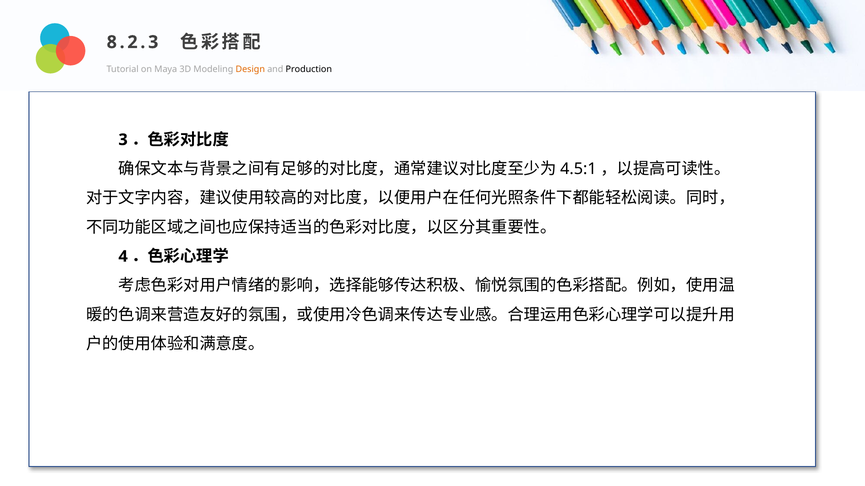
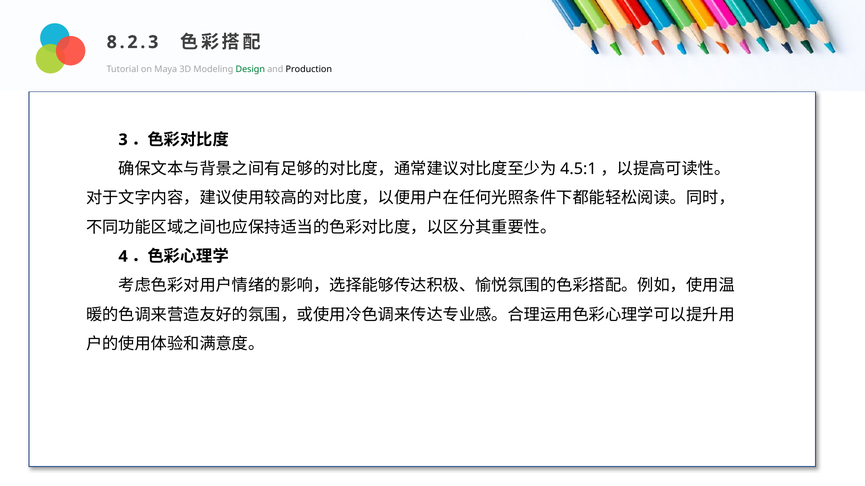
Design colour: orange -> green (250, 69)
